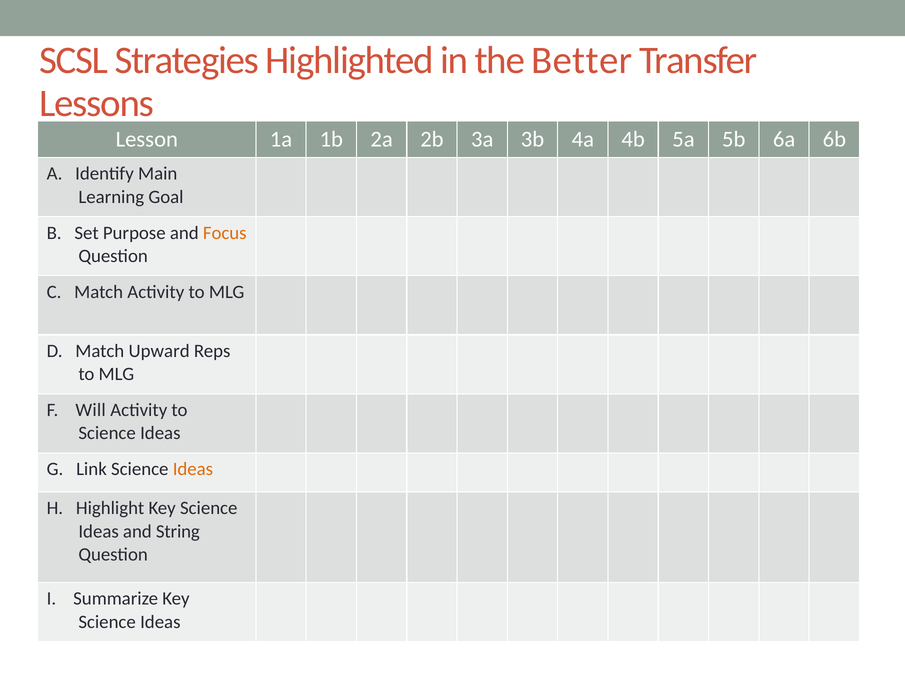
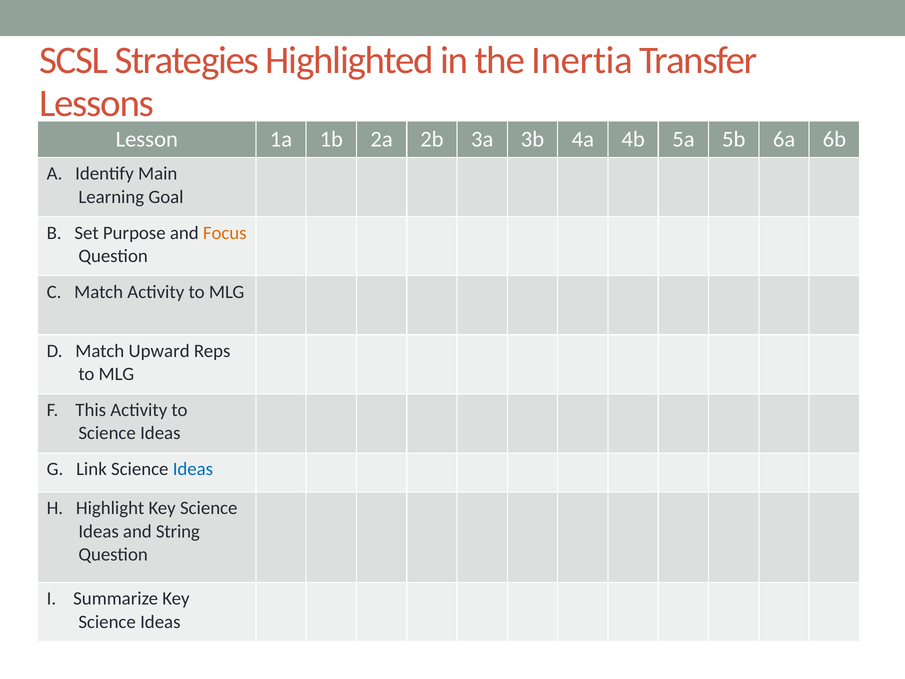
Better: Better -> Inertia (582, 61)
Will: Will -> This (91, 410)
Ideas colour: orange -> blue (193, 469)
